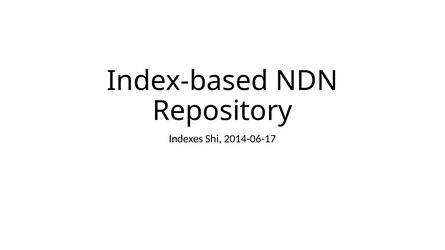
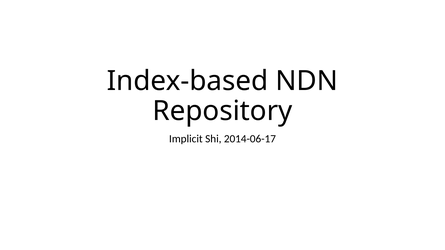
Indexes: Indexes -> Implicit (186, 139)
